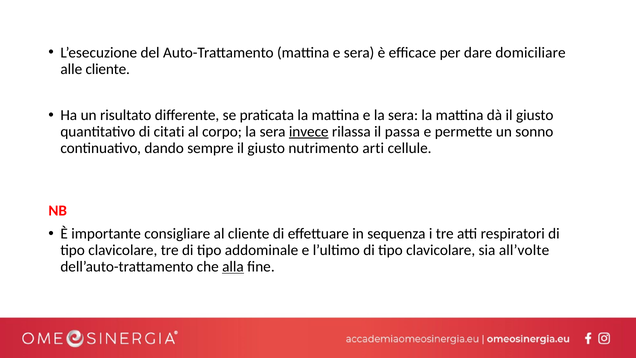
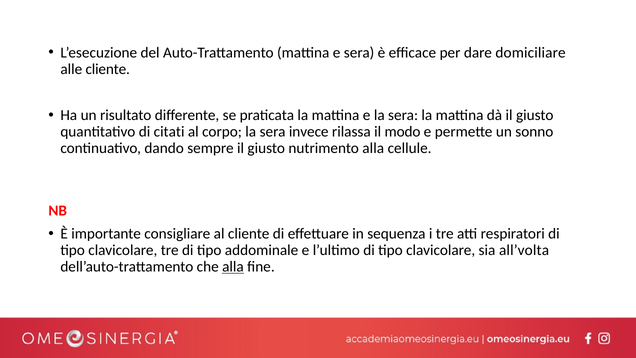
invece underline: present -> none (309, 132)
passa: passa -> modo (403, 132)
nutrimento arti: arti -> alla (373, 148)
all’volte: all’volte -> all’volta (524, 250)
